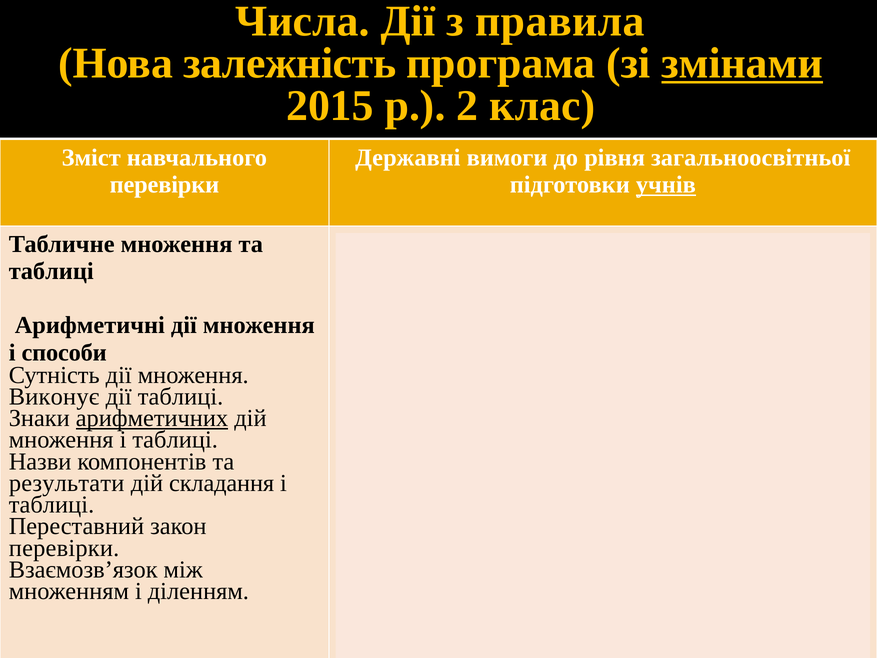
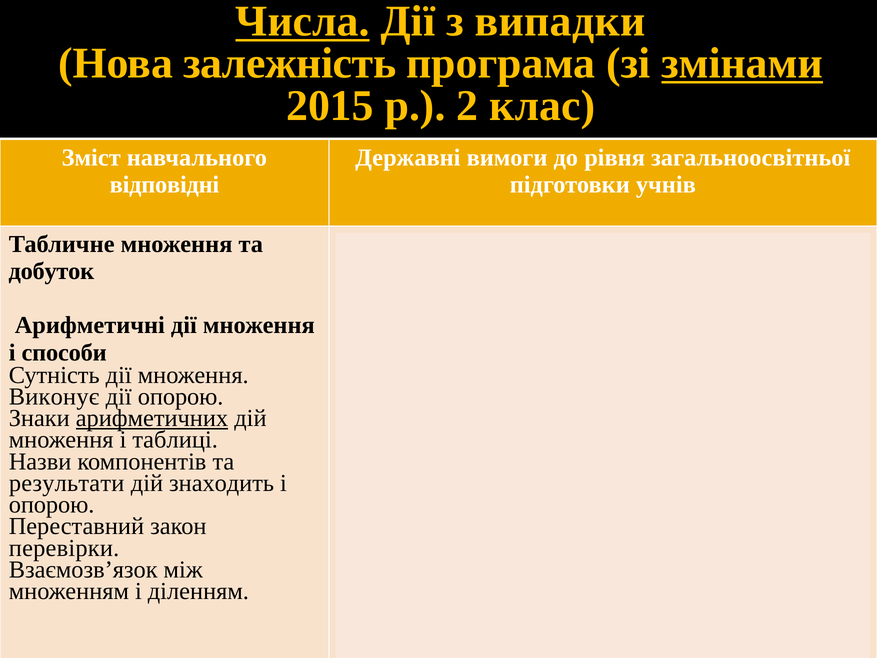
Числа underline: none -> present (303, 21)
правила: правила -> випадки (560, 21)
перевірки: перевірки -> відповідні (164, 185)
учнів underline: present -> none (666, 185)
таблиці: таблиці -> добуток (51, 271)
дії таблиці: таблиці -> опорою (181, 397)
складання: складання -> знаходить (222, 483)
таблиці: таблиці -> опорою (52, 505)
